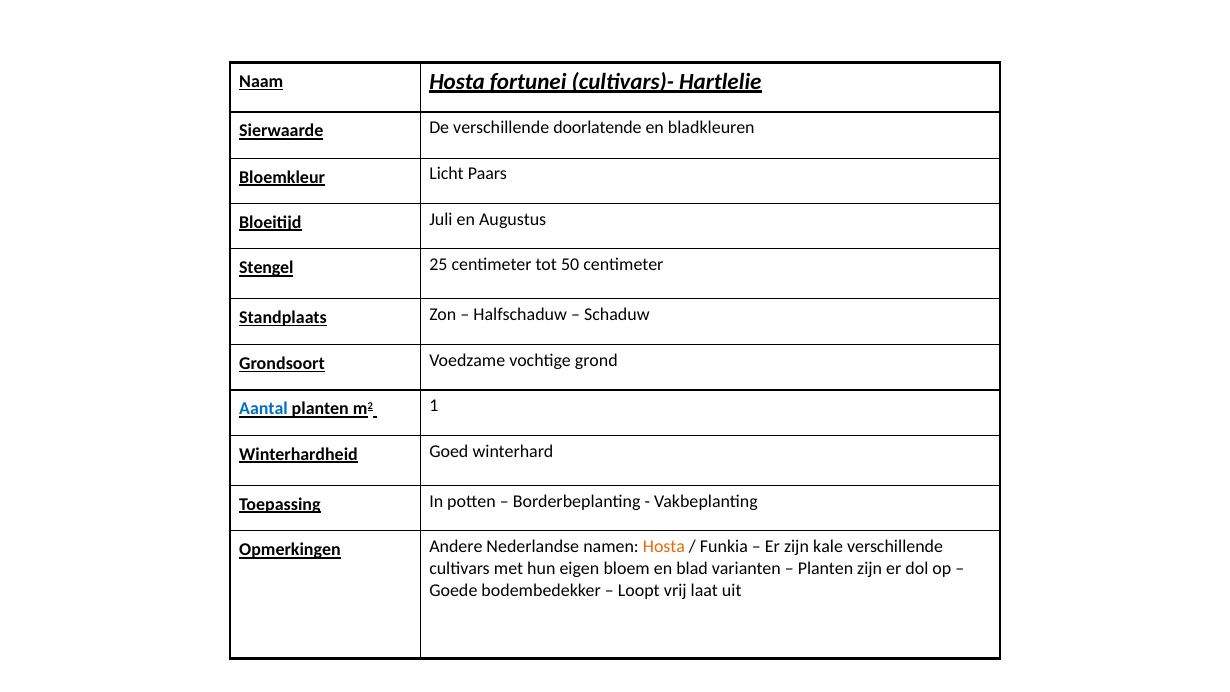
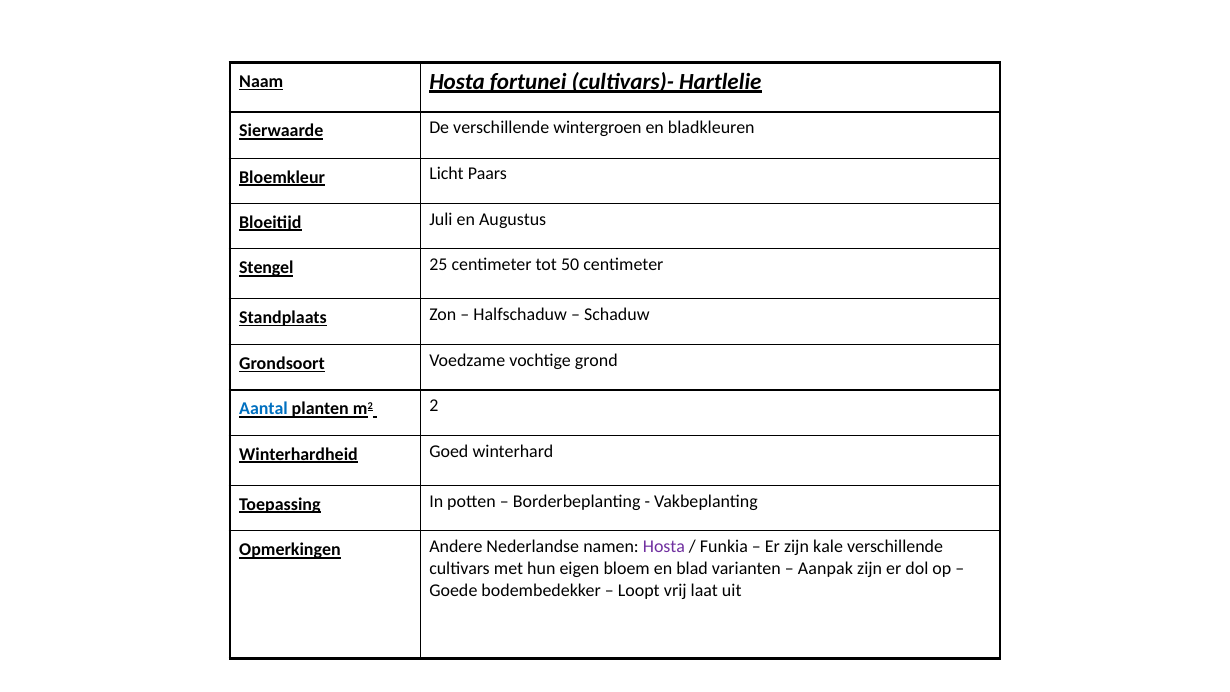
doorlatende: doorlatende -> wintergroen (598, 128)
1: 1 -> 2 (434, 406)
Hosta colour: orange -> purple (664, 546)
Planten: Planten -> Aanpak (825, 568)
